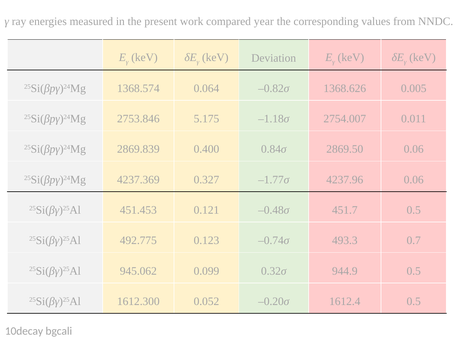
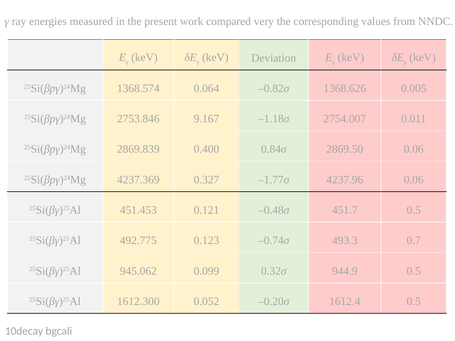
year: year -> very (264, 22)
5.175: 5.175 -> 9.167 (206, 119)
